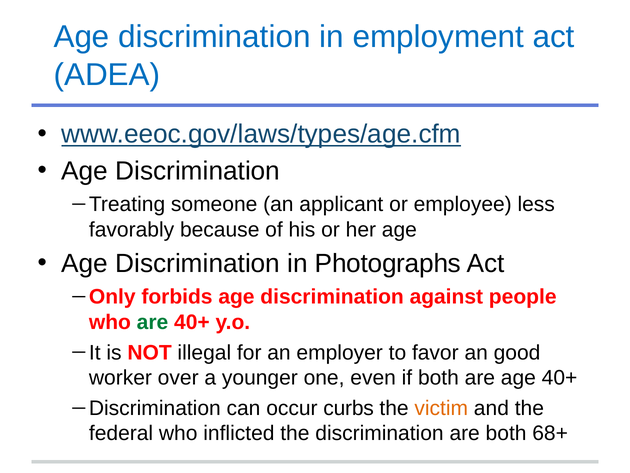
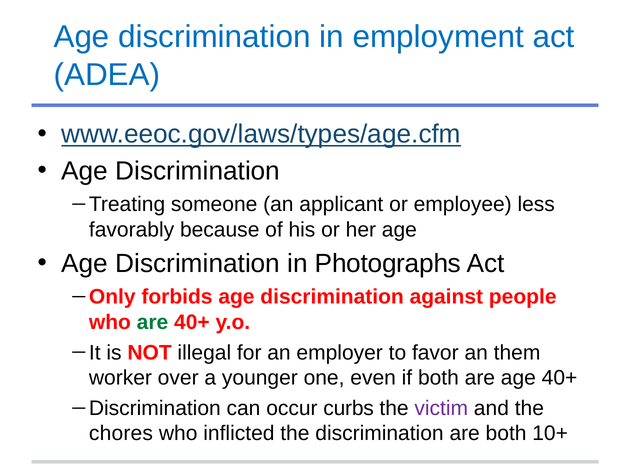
good: good -> them (517, 352)
victim colour: orange -> purple (441, 408)
federal: federal -> chores (121, 433)
68+: 68+ -> 10+ (550, 433)
